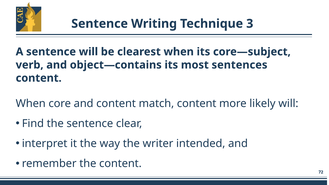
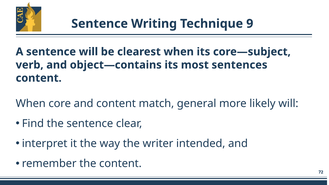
3: 3 -> 9 (250, 24)
match content: content -> general (197, 104)
